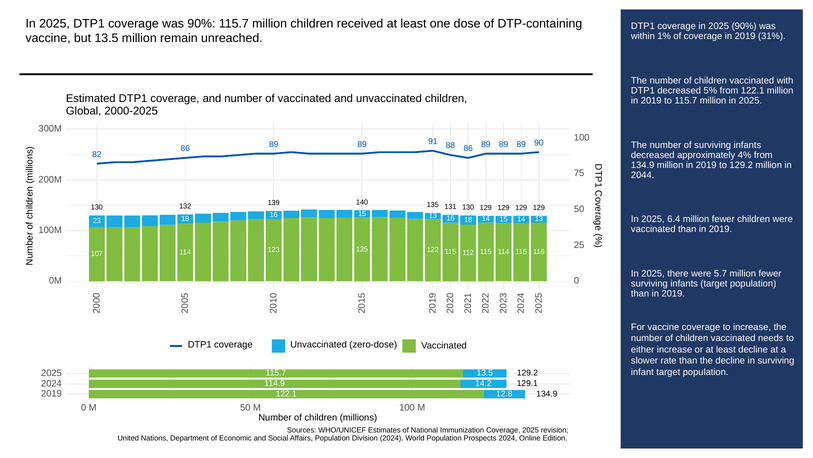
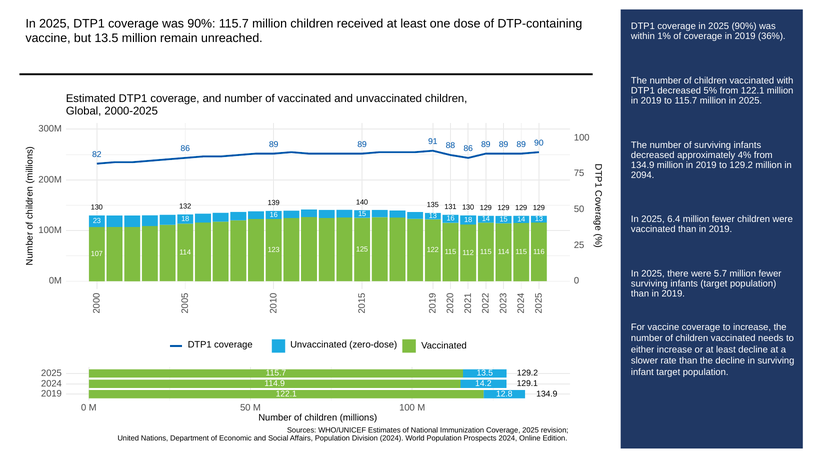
31%: 31% -> 36% (772, 36)
2044: 2044 -> 2094 (643, 175)
